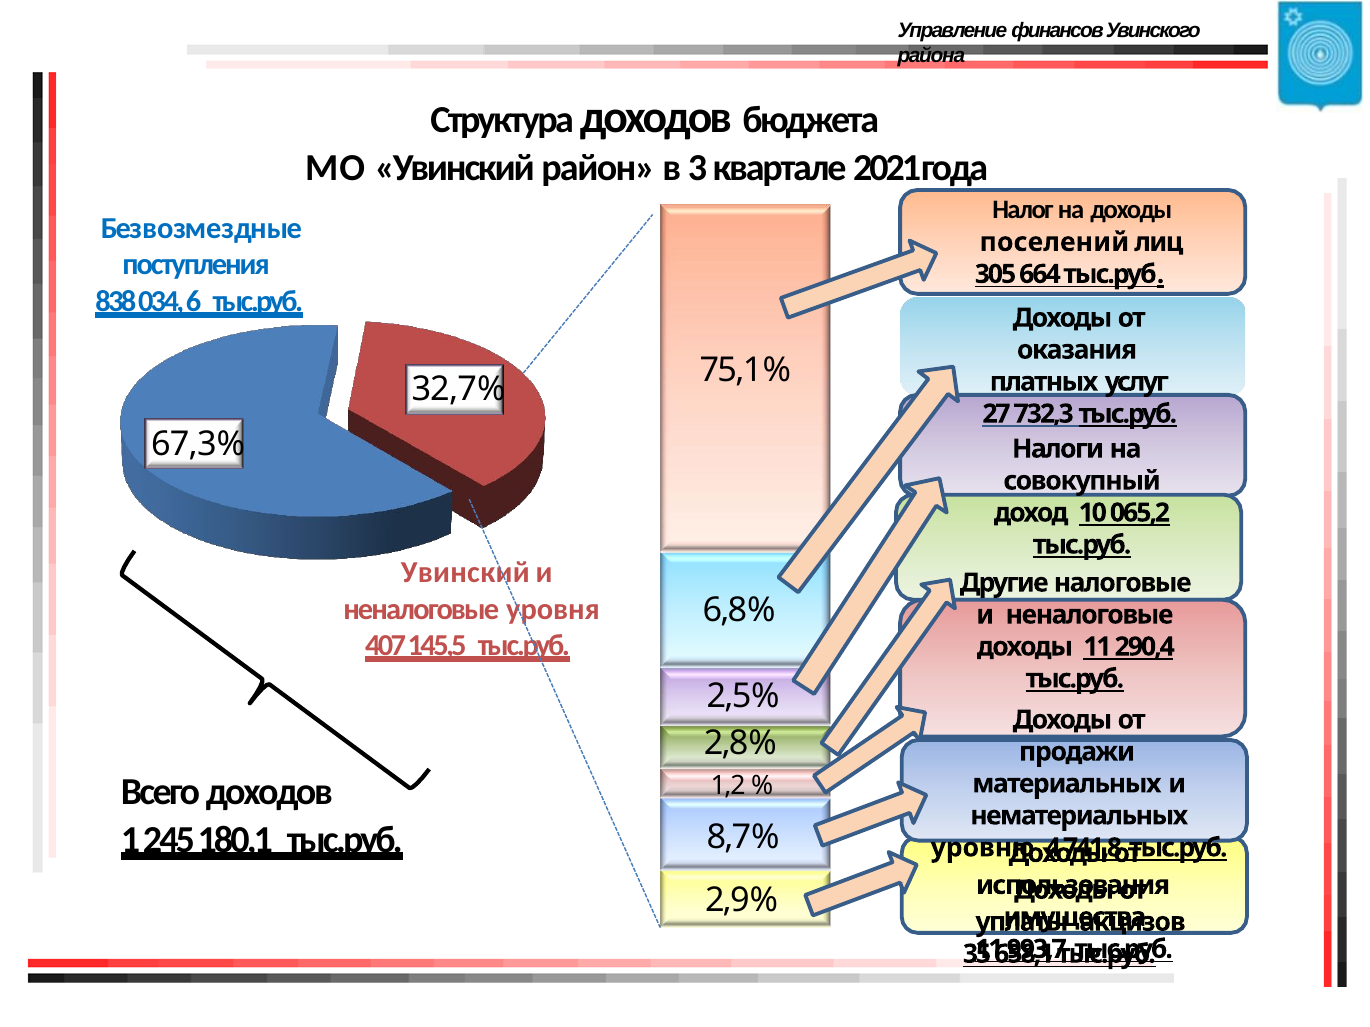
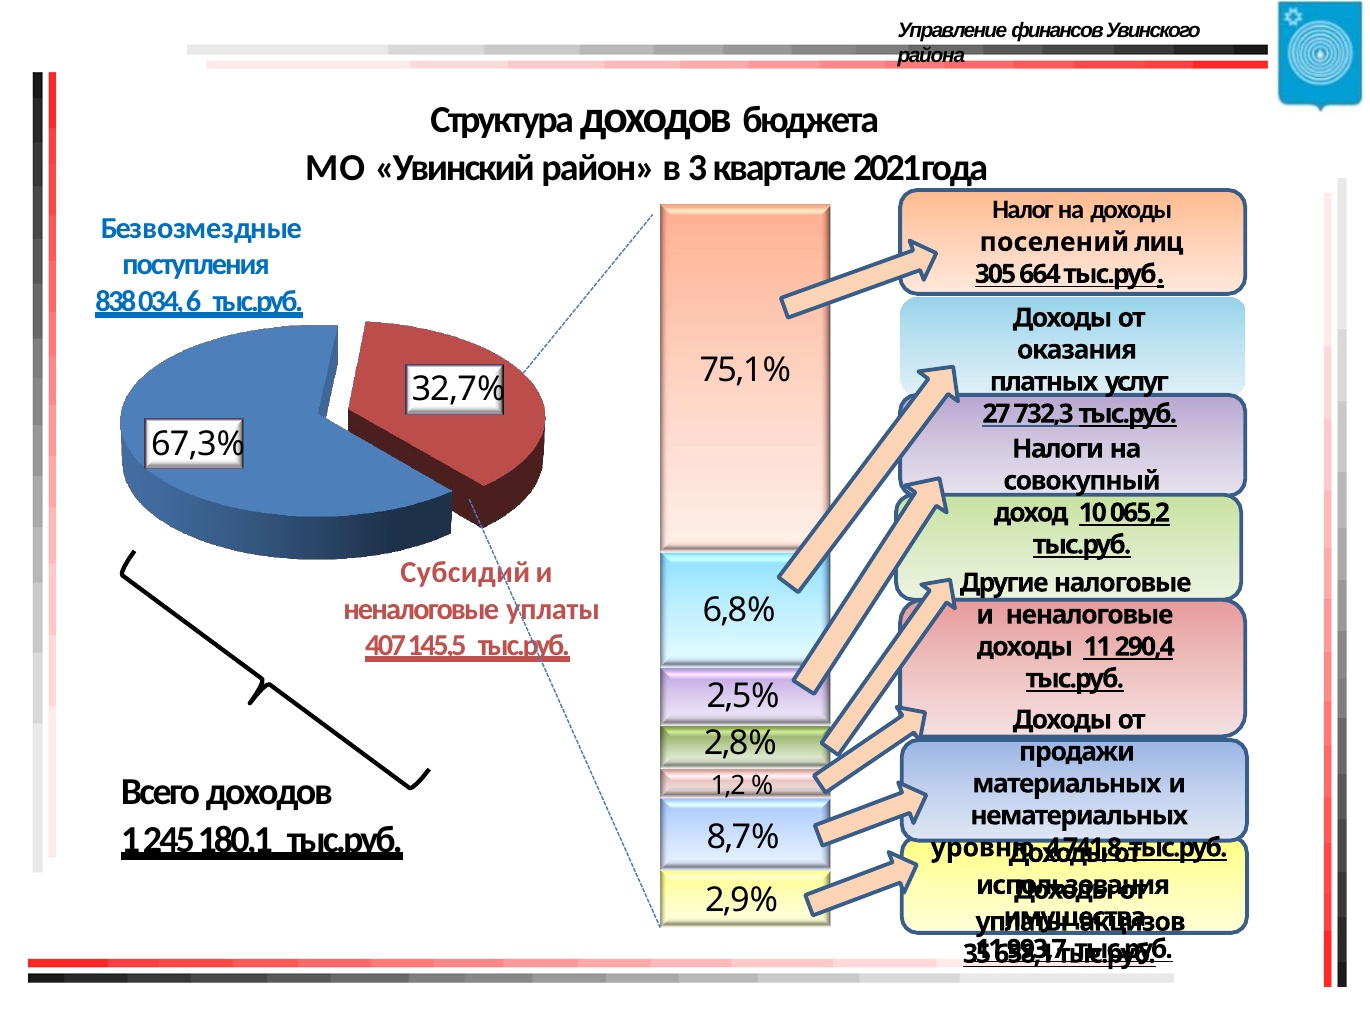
Увинский: Увинский -> Субсидий (465, 573)
неналоговые уровня: уровня -> уплаты (553, 609)
